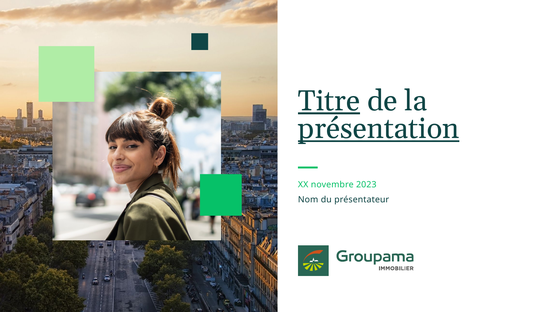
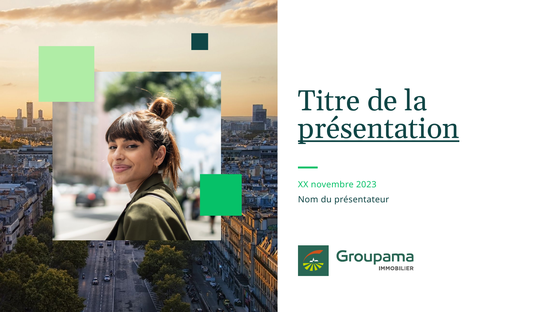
Titre underline: present -> none (329, 101)
